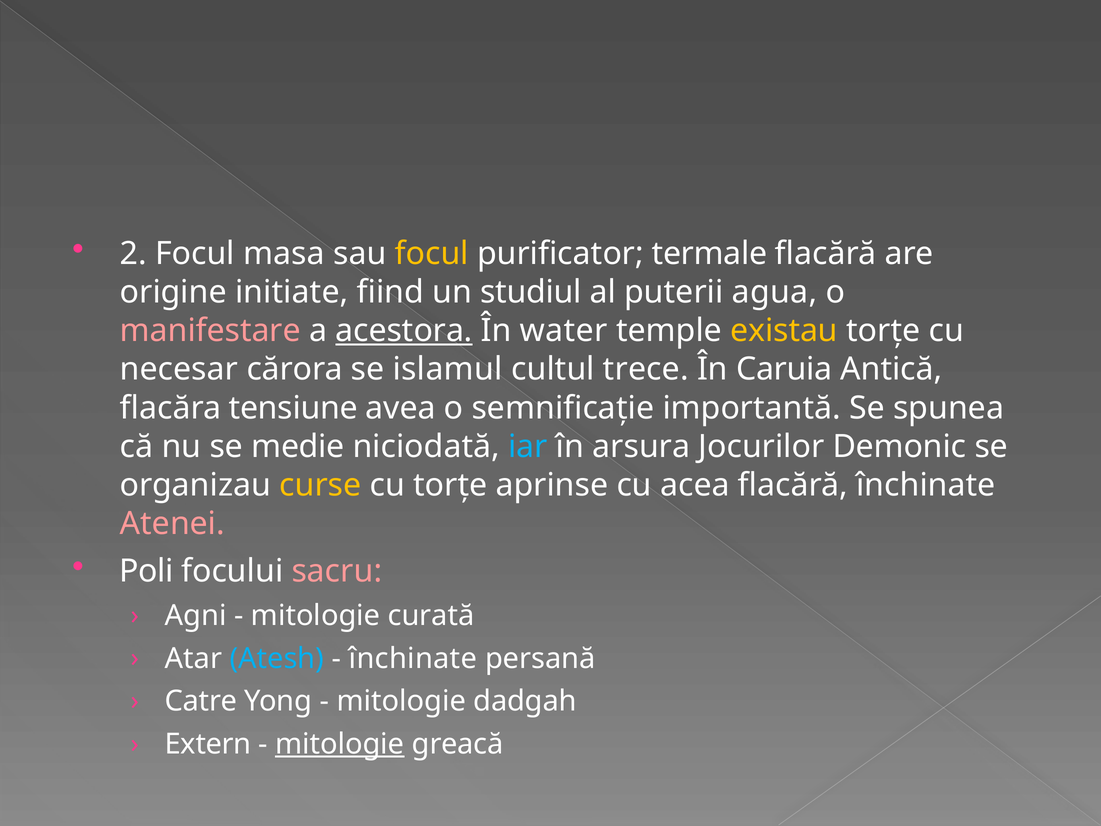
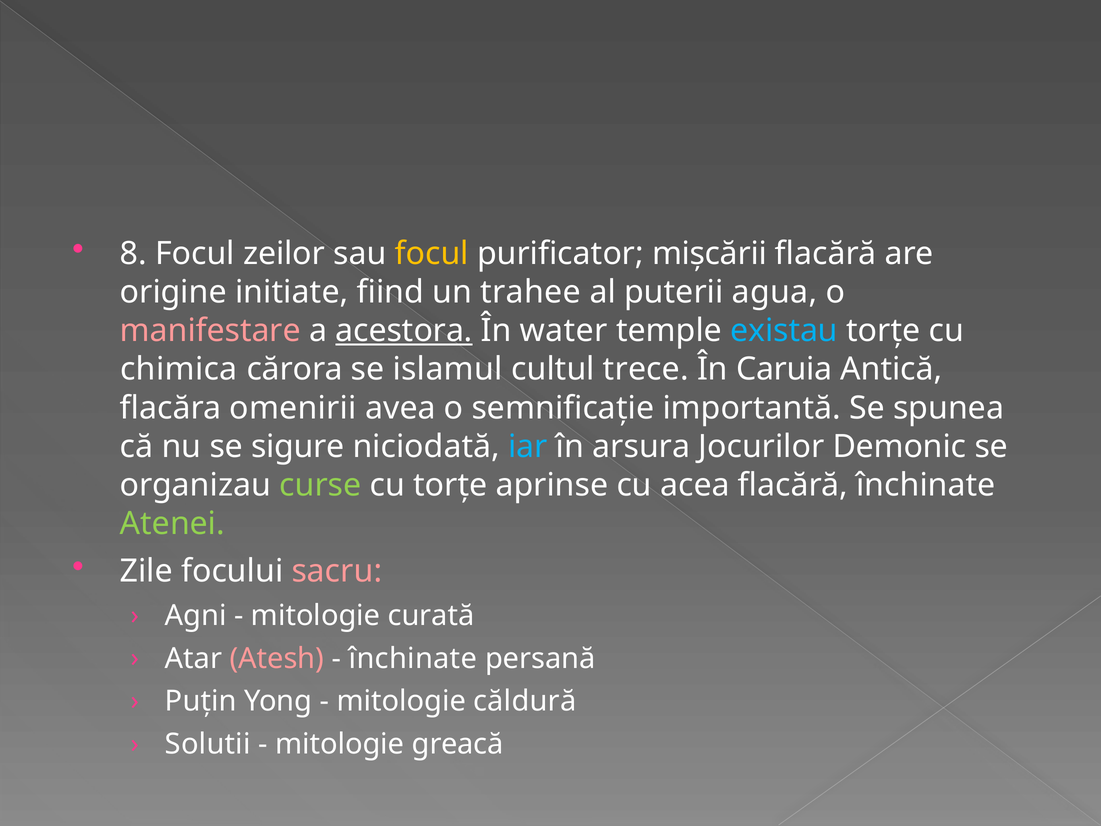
2: 2 -> 8 (133, 254)
masa: masa -> zeilor (284, 254)
termale: termale -> mișcării (709, 254)
studiul: studiul -> trahee (531, 292)
existau colour: yellow -> light blue (784, 331)
necesar: necesar -> chimica (179, 369)
tensiune: tensiune -> omenirii (293, 408)
medie: medie -> sigure (298, 446)
curse colour: yellow -> light green (320, 485)
Atenei colour: pink -> light green (172, 523)
Poli: Poli -> Zile (146, 571)
Atesh colour: light blue -> pink (277, 658)
Catre: Catre -> Puțin (201, 701)
dadgah: dadgah -> căldură (525, 701)
Extern: Extern -> Solutii (208, 744)
mitologie underline: present -> none (340, 744)
